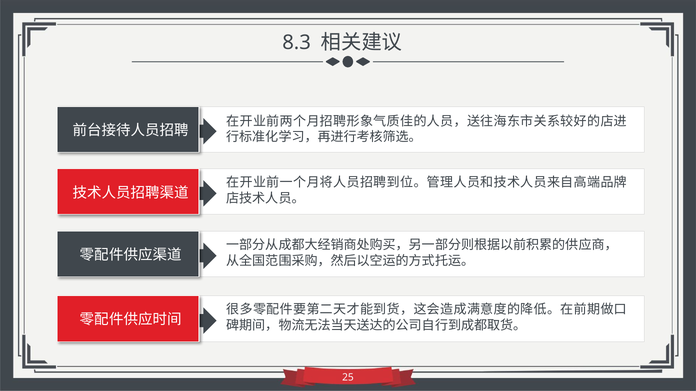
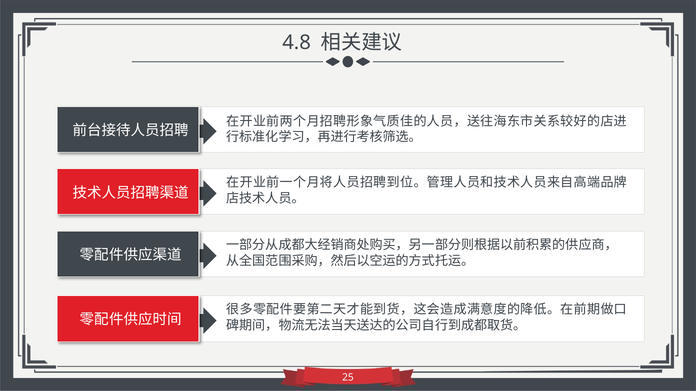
8.3: 8.3 -> 4.8 (297, 43)
